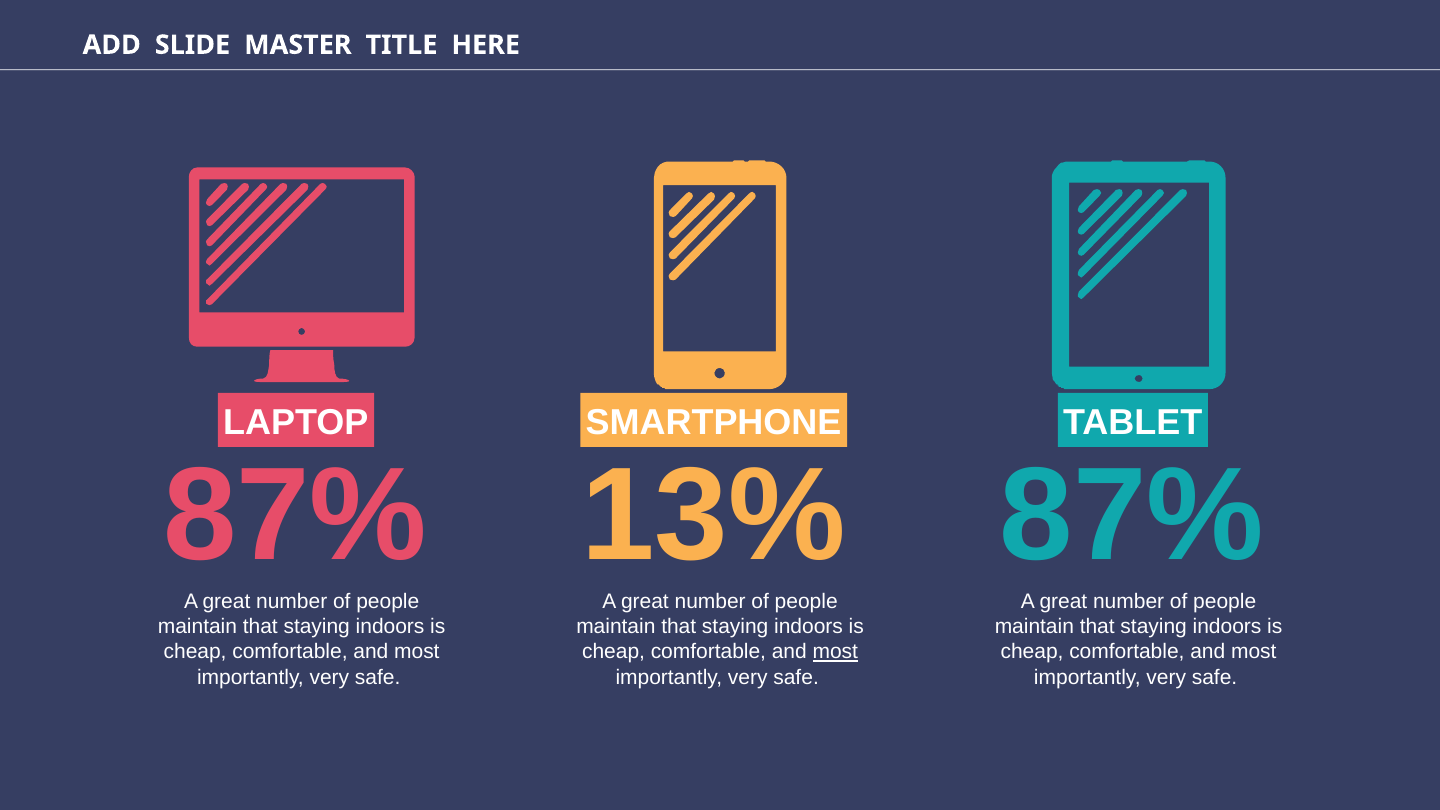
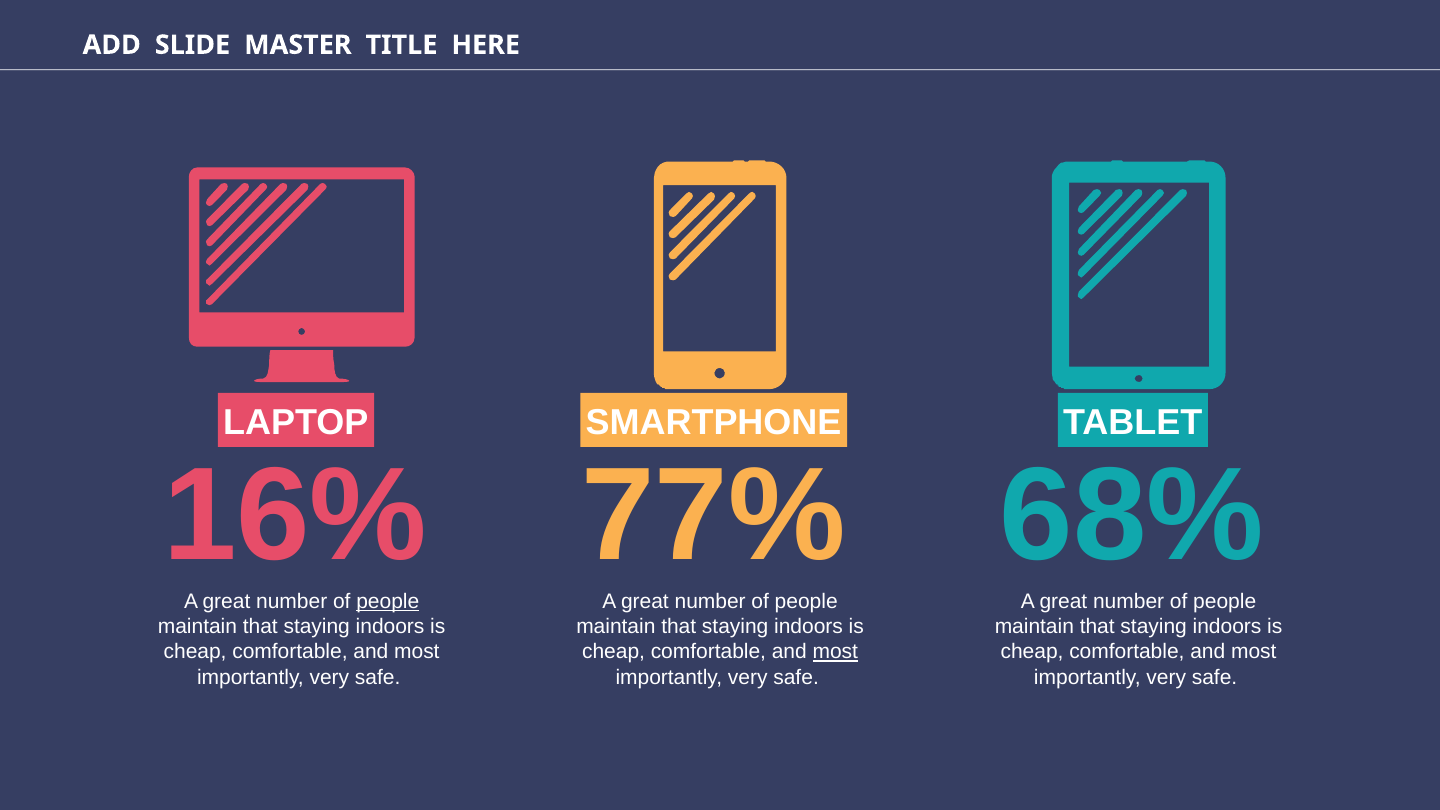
87%: 87% -> 16% (295, 516)
13%: 13% -> 77% (714, 516)
87%: 87% -> 68% (1132, 516)
people underline: none -> present (388, 602)
